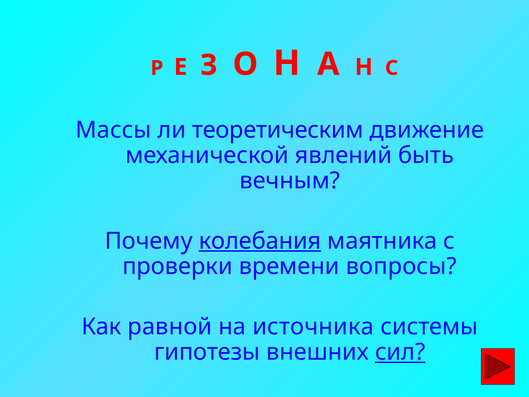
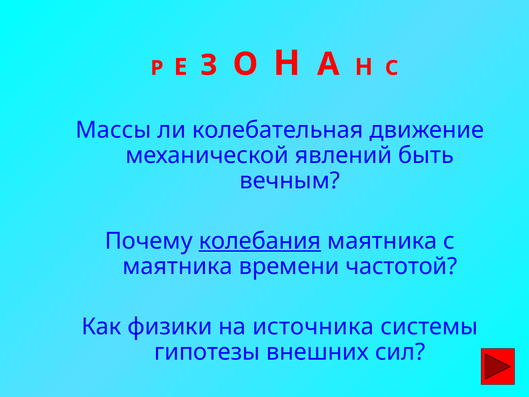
теоретическим: теоретическим -> колебательная (278, 130)
проверки: проверки -> маятника (178, 266)
вопросы: вопросы -> частотой (401, 266)
равной: равной -> физики (170, 326)
сил underline: present -> none (400, 352)
